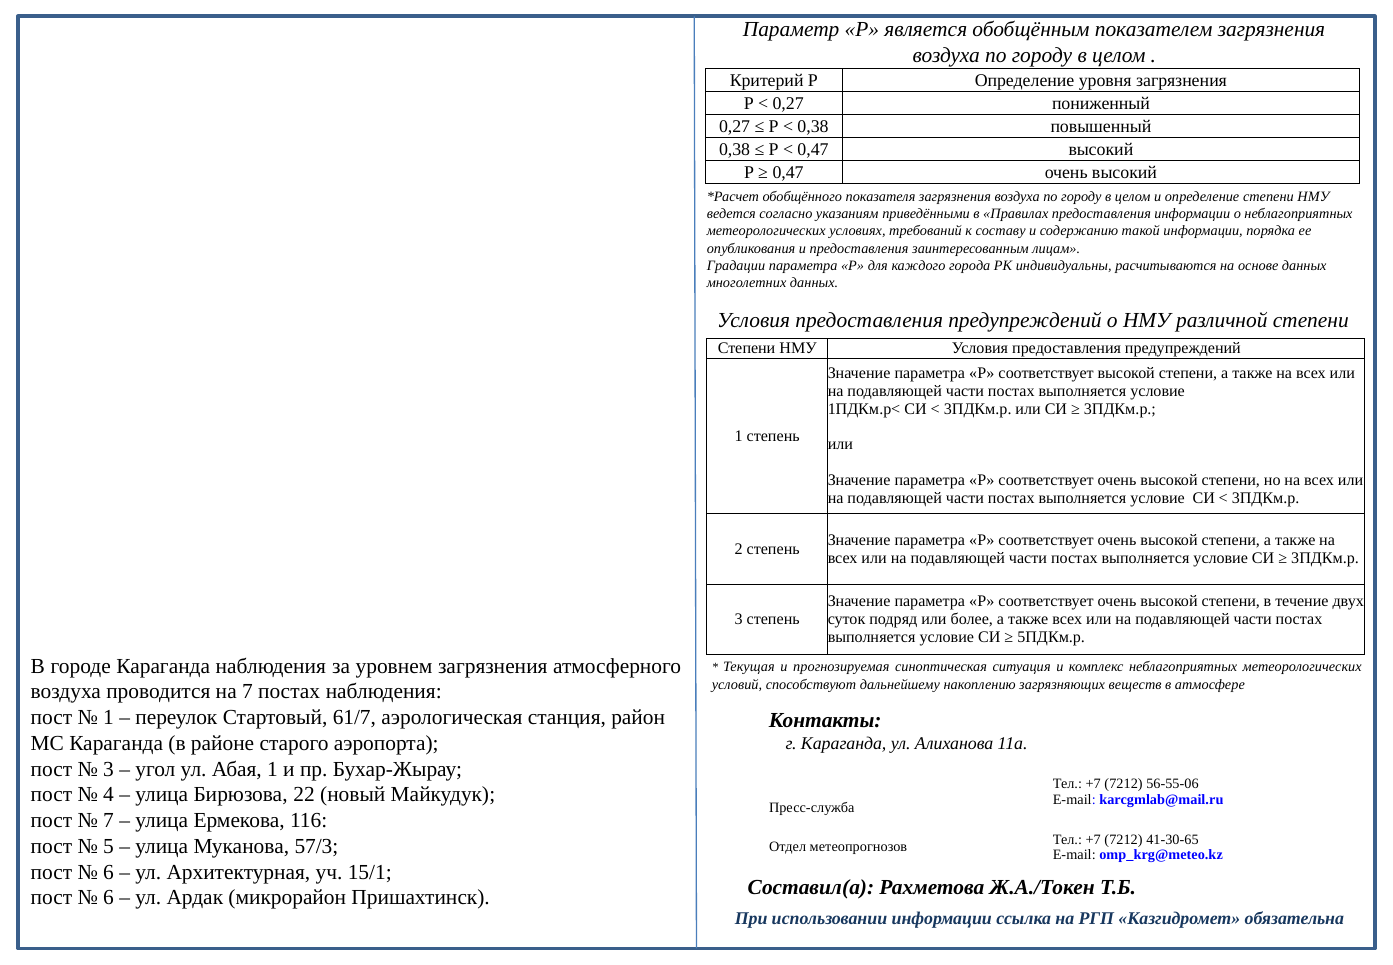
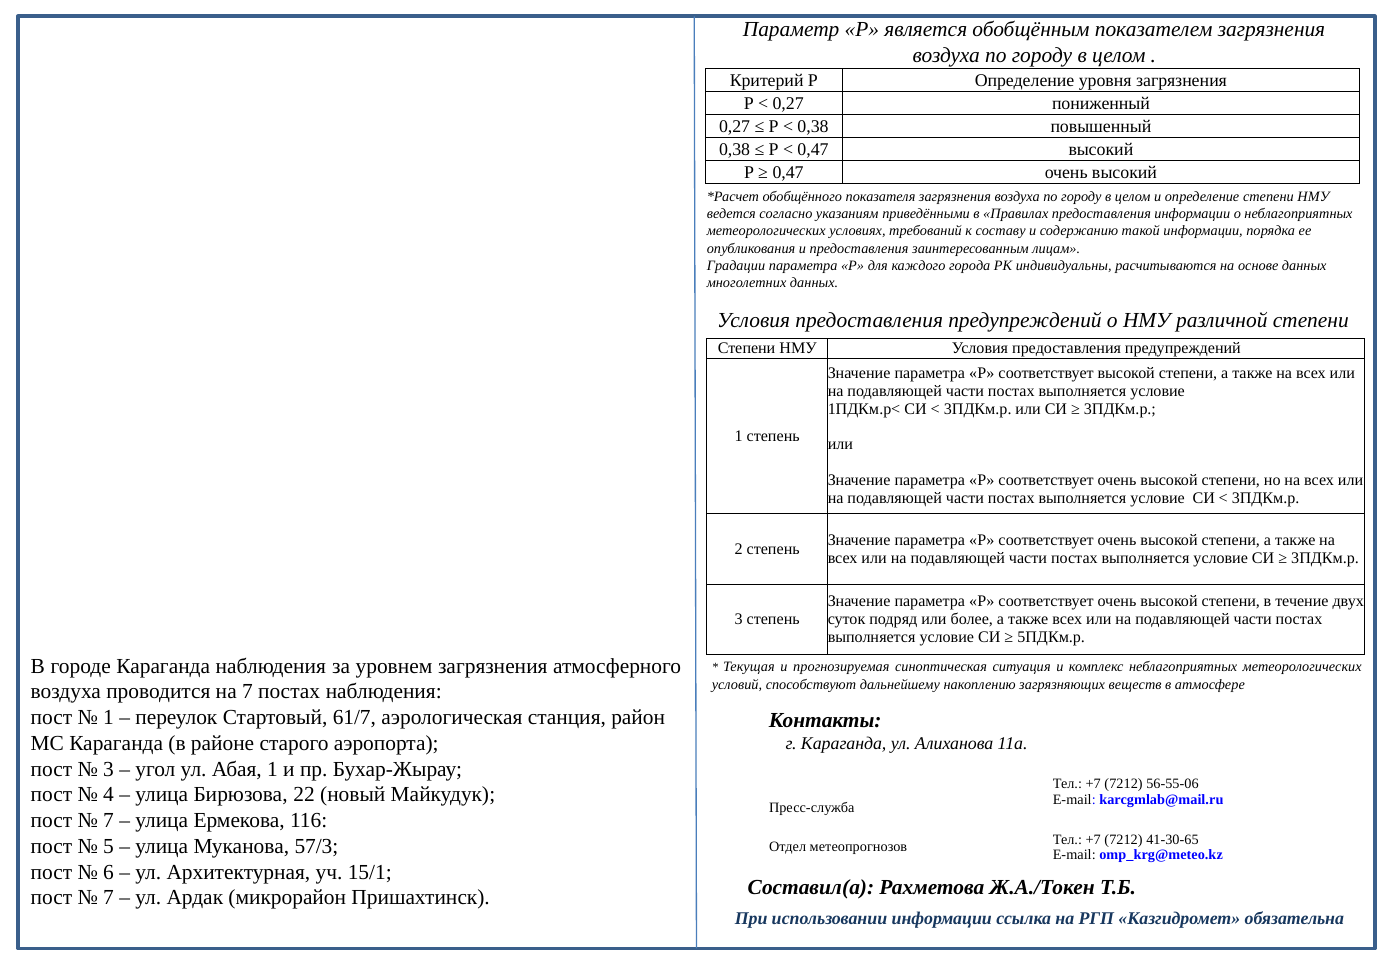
6: 6 -> 7 (109, 897)
